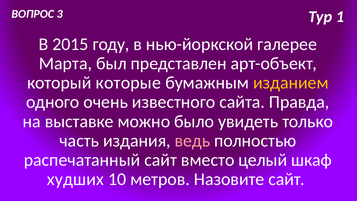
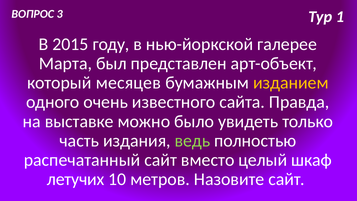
которые: которые -> месяцев (128, 83)
ведь colour: pink -> light green (192, 141)
худших: худших -> летучих (76, 179)
